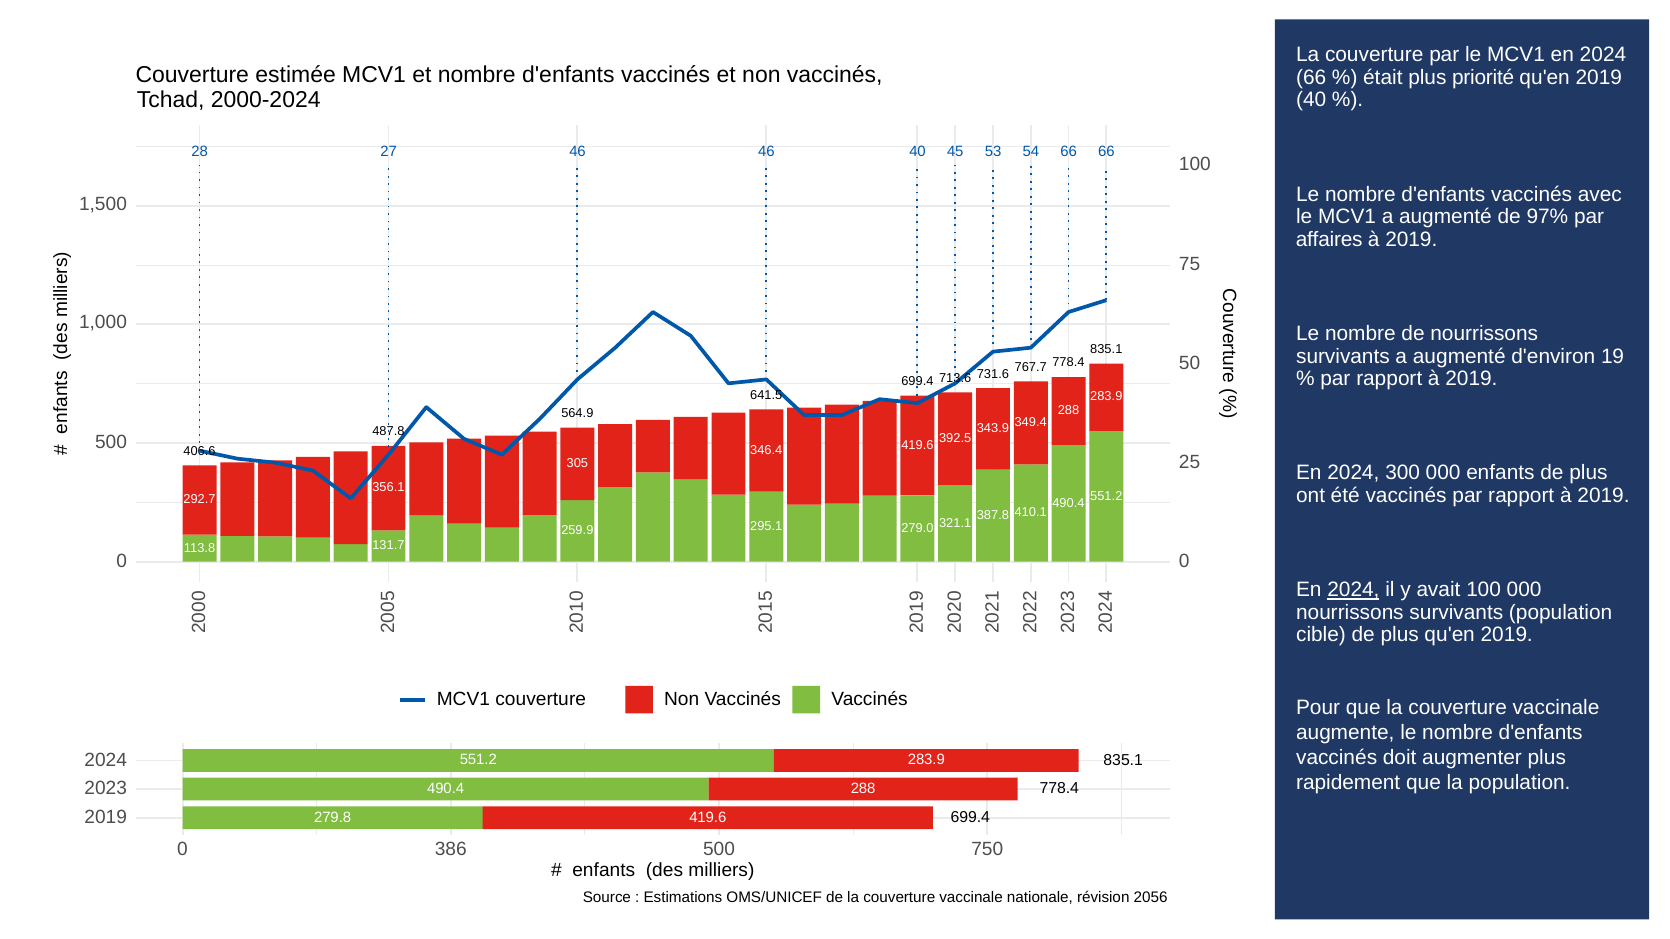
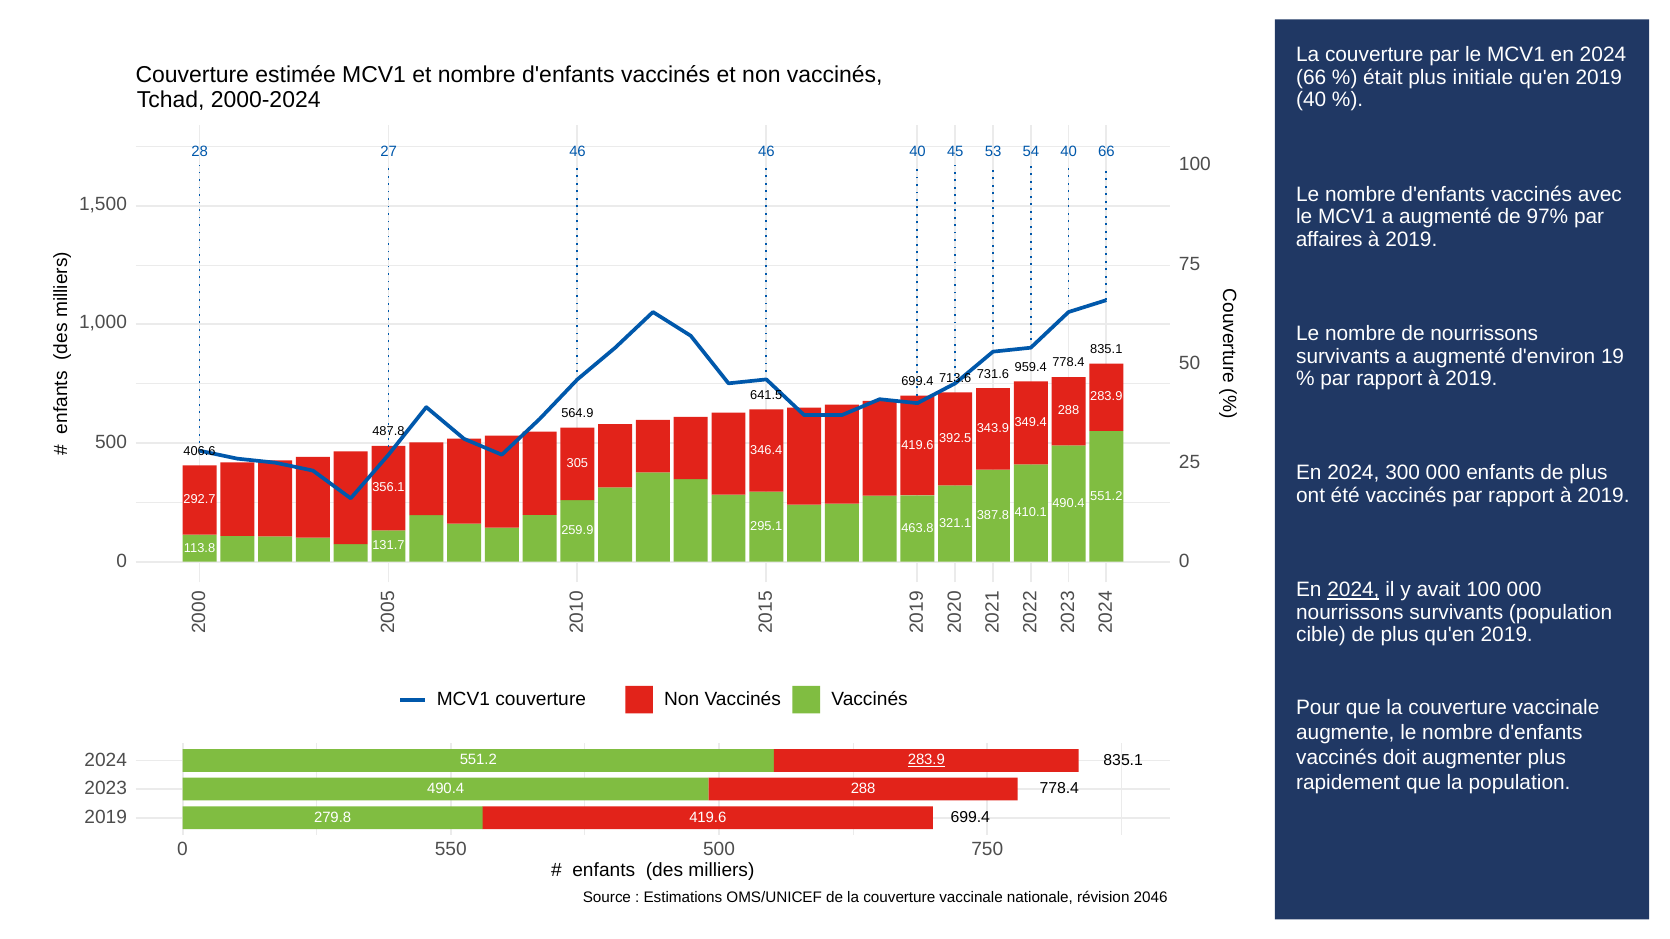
priorité: priorité -> initiale (1483, 77)
54 66: 66 -> 40 (1069, 151)
767.7: 767.7 -> 959.4 (1031, 367)
279.0: 279.0 -> 463.8 (917, 528)
283.9 underline: none -> present (926, 760)
386: 386 -> 550 (451, 850)
2056: 2056 -> 2046 (1151, 897)
